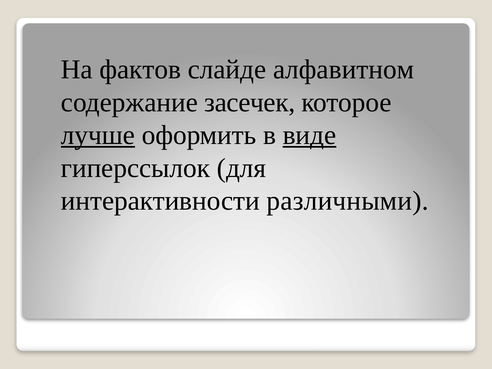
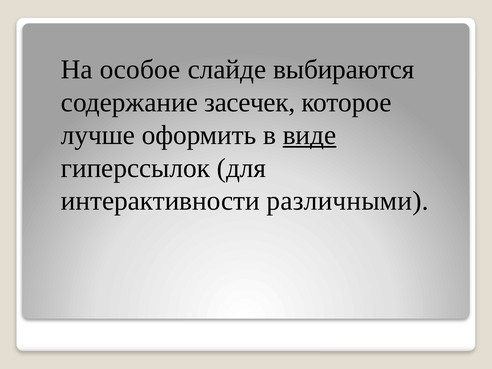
фактов: фактов -> особое (140, 70)
алфавитном: алфавитном -> выбираются (344, 70)
лучше underline: present -> none (98, 135)
